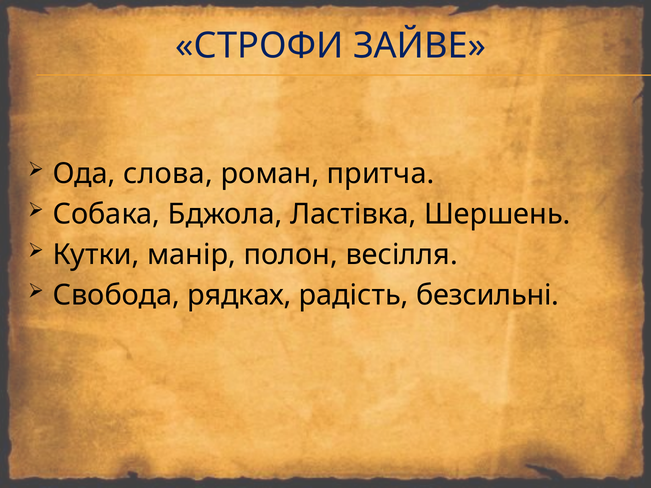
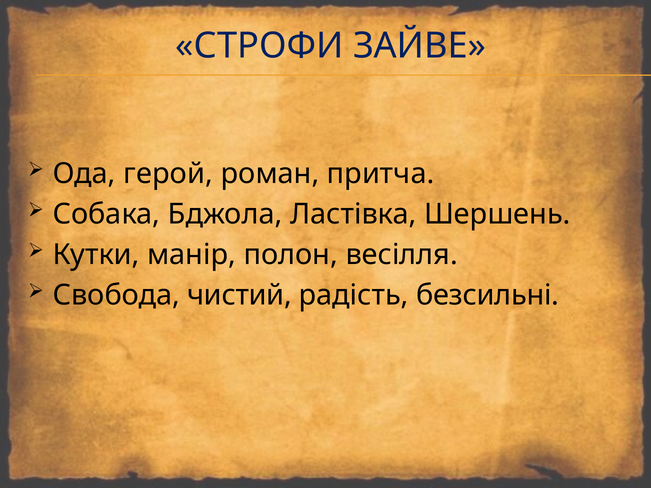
слова: слова -> герой (168, 174)
рядках: рядках -> чистий (240, 295)
